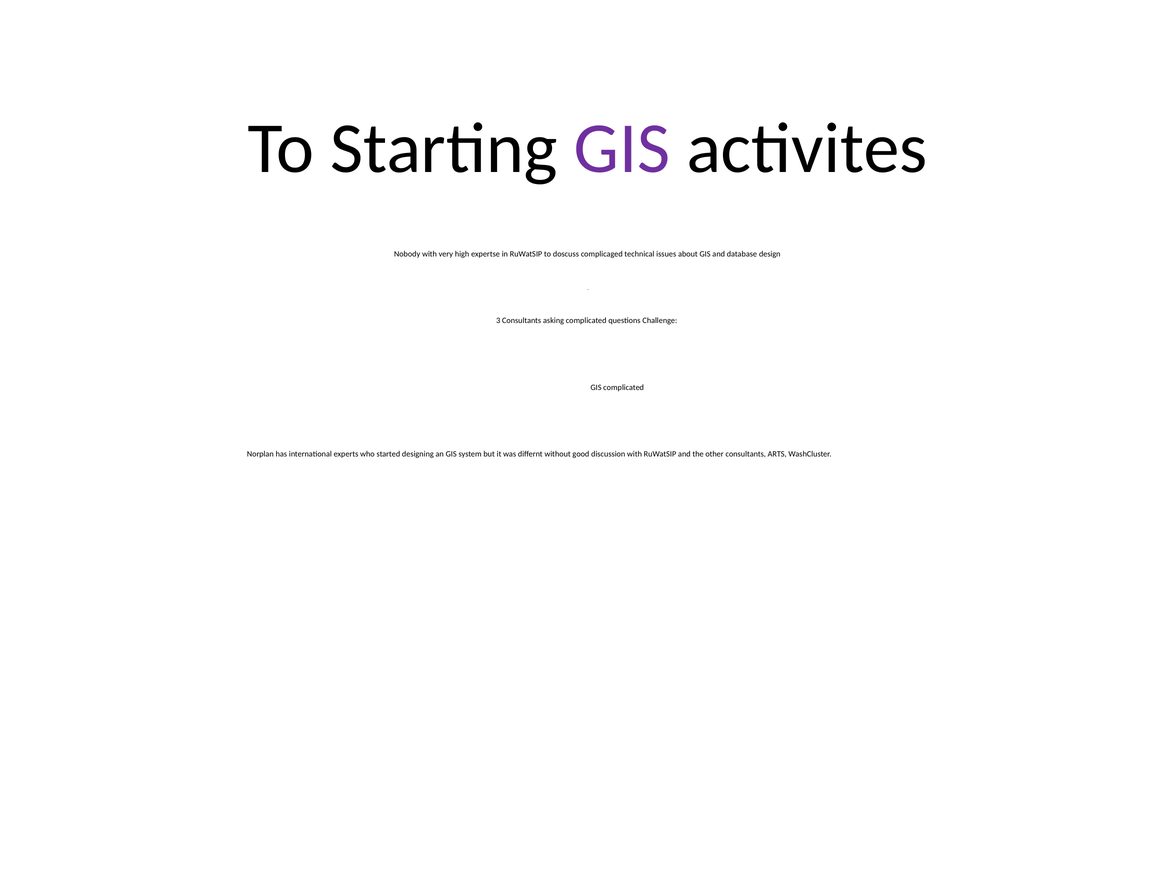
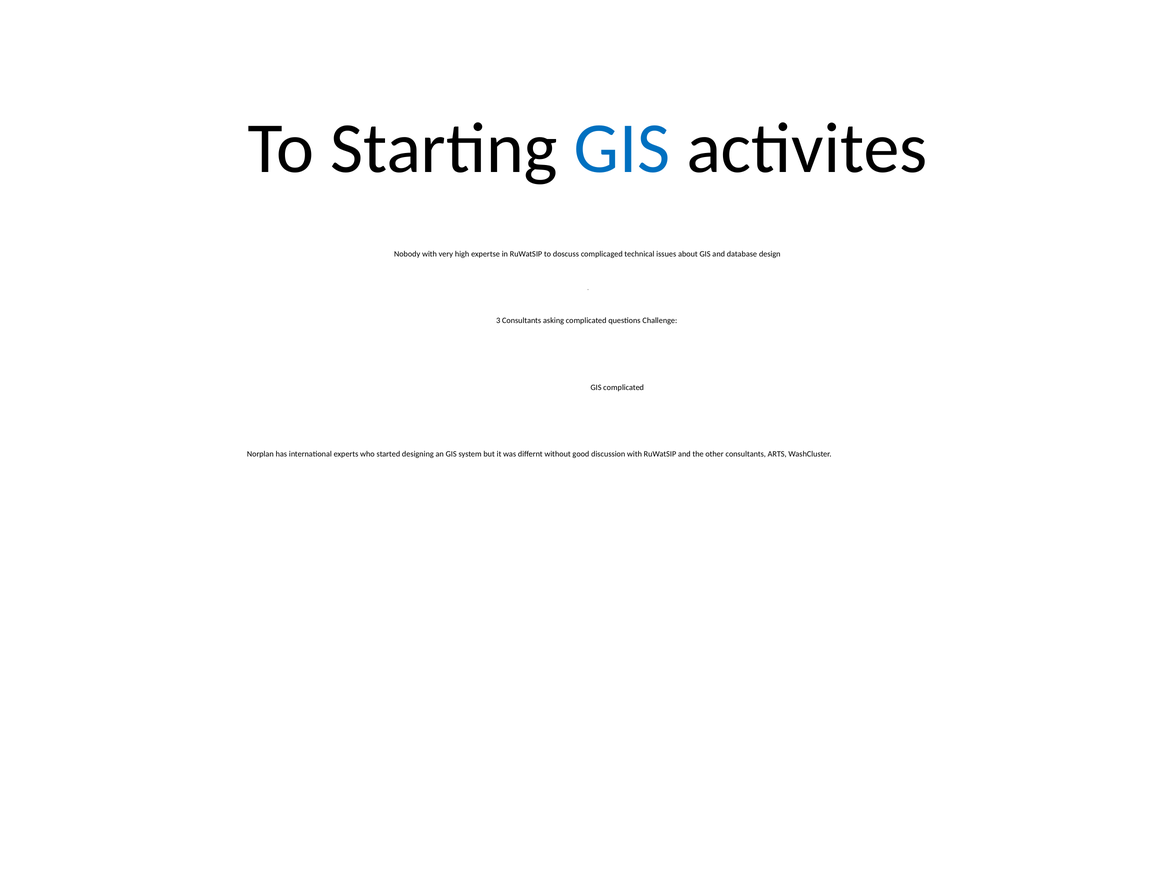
GIS colour: purple -> blue (622, 149)
